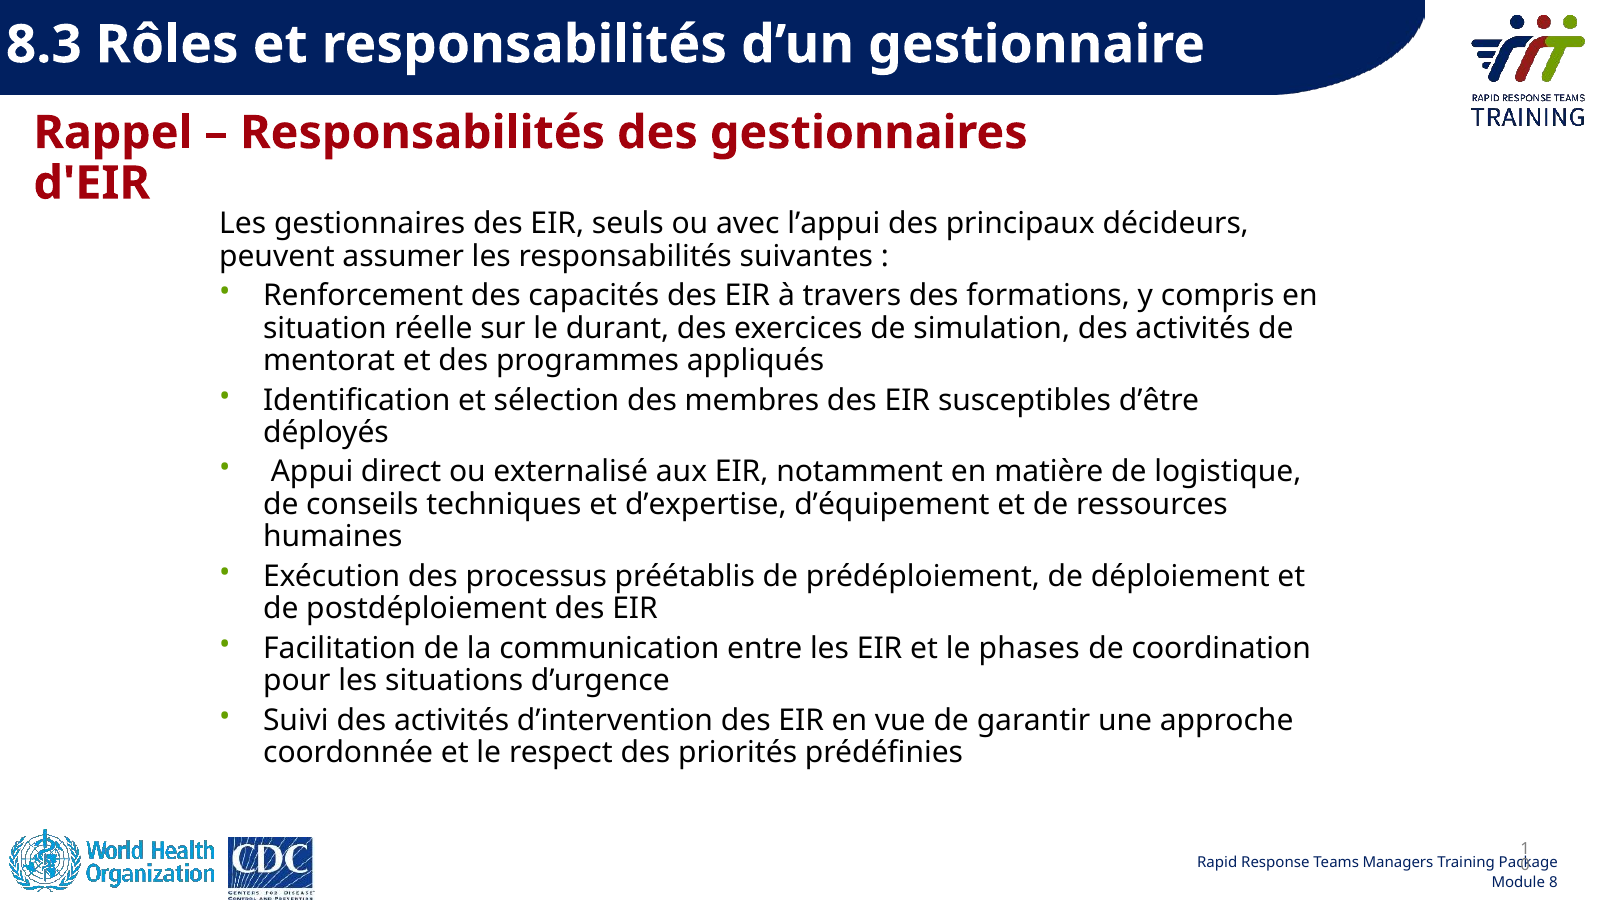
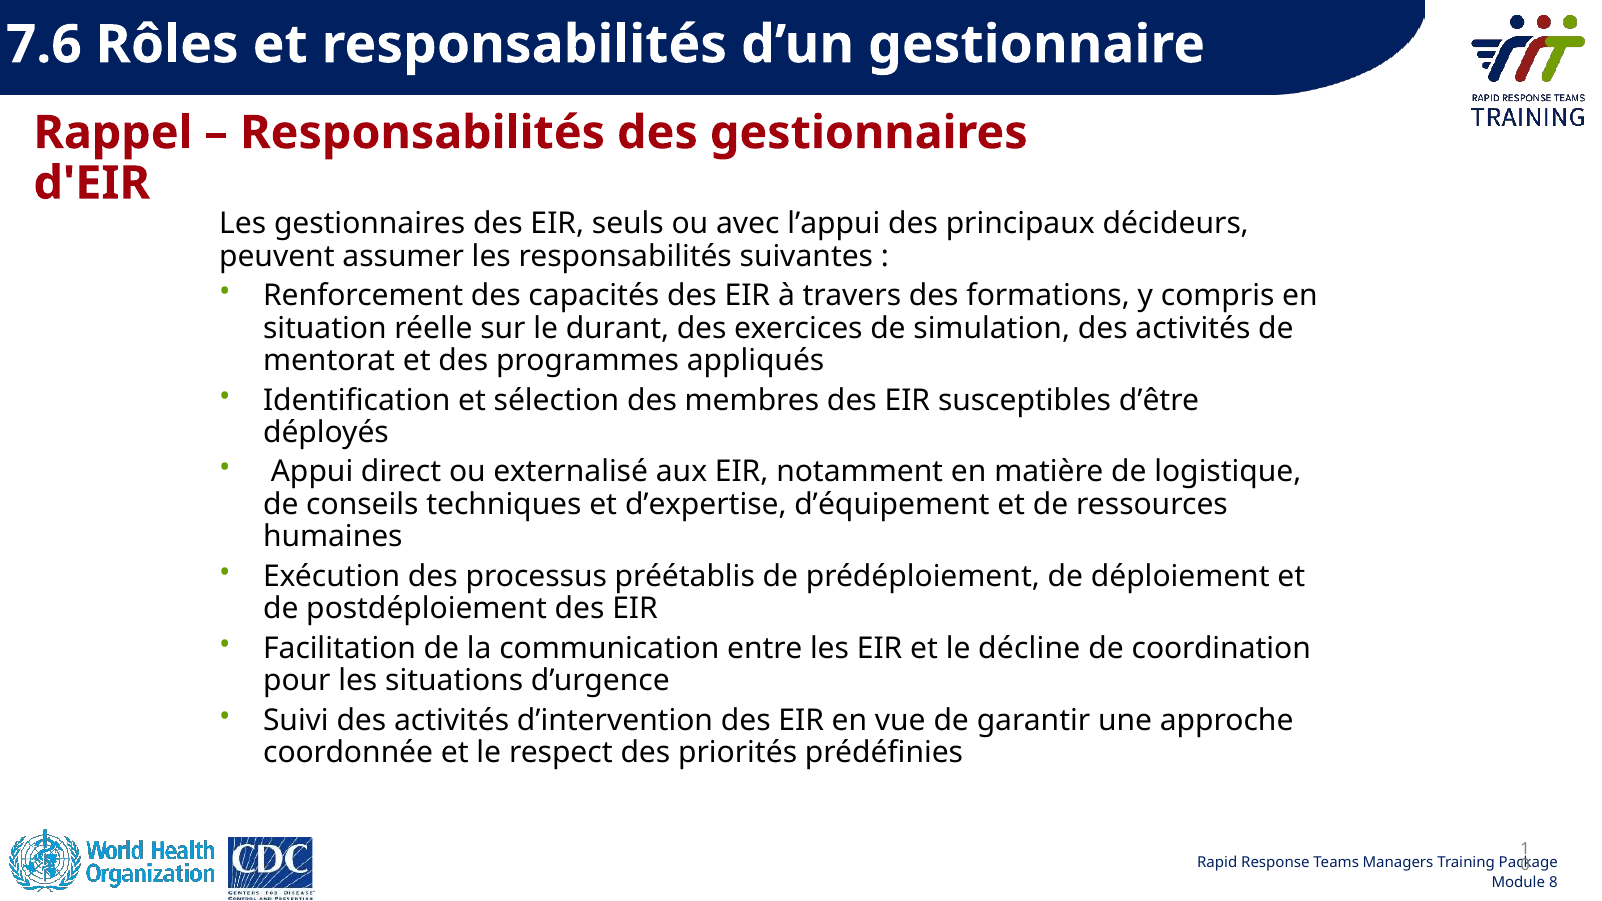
8.3: 8.3 -> 7.6 (44, 45)
phases: phases -> décline (1029, 648)
